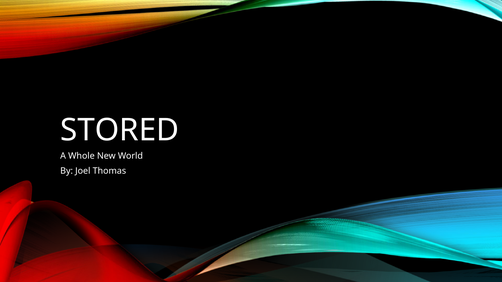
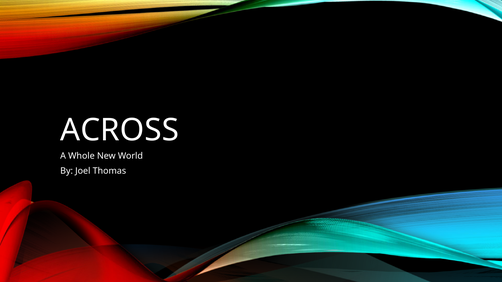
STORED: STORED -> ACROSS (120, 130)
